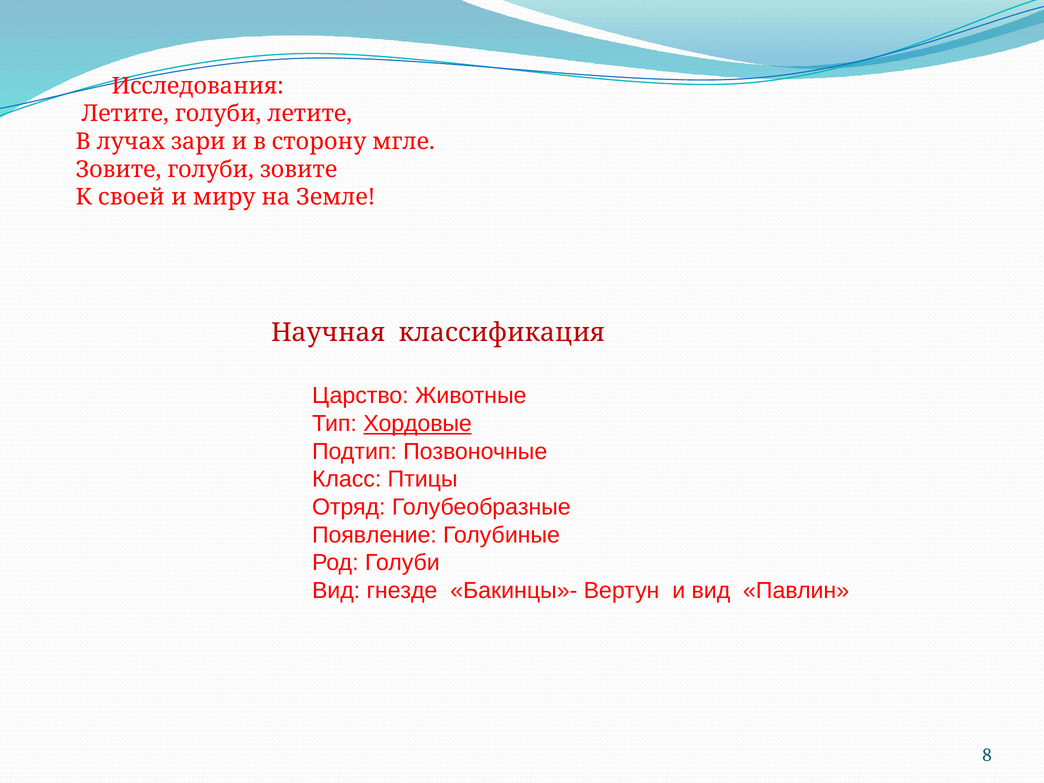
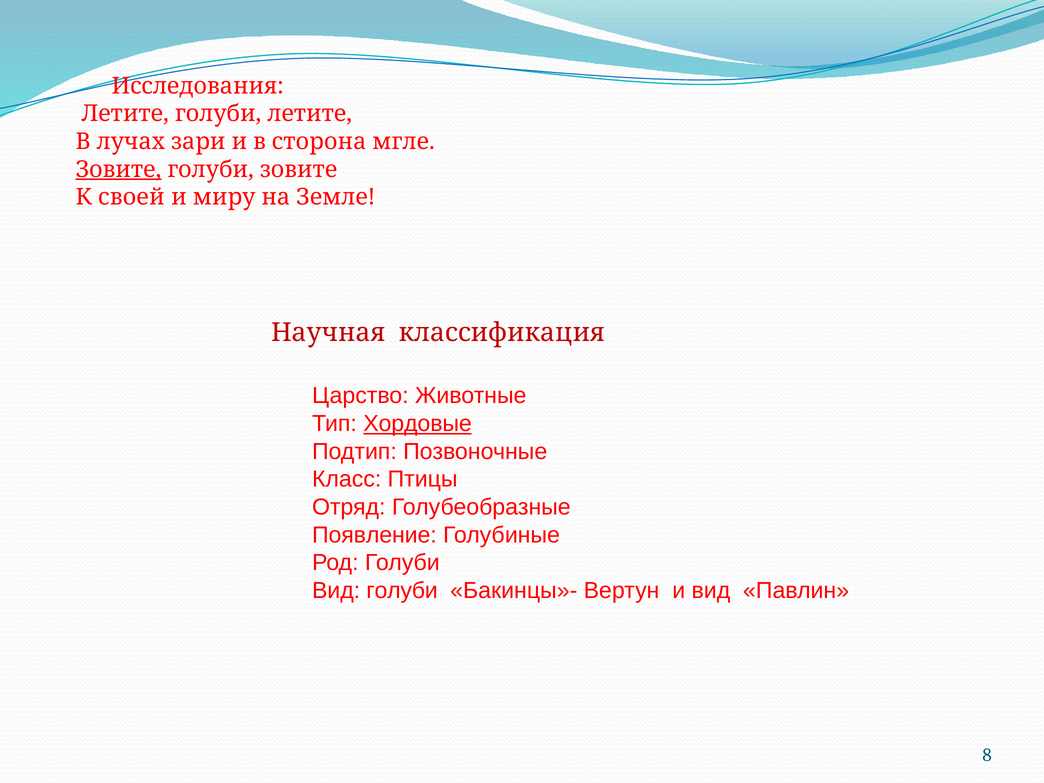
сторону: сторону -> сторона (319, 142)
Зовите underline: none -> present (118, 169)
Вид гнезде: гнезде -> голуби (402, 591)
